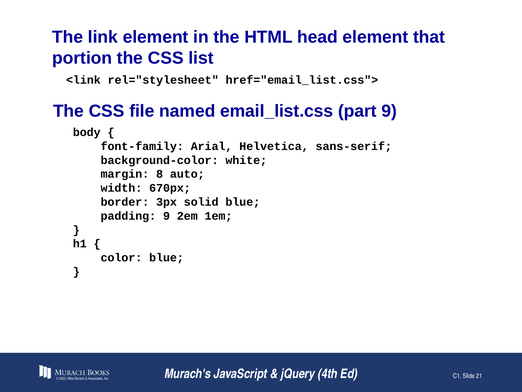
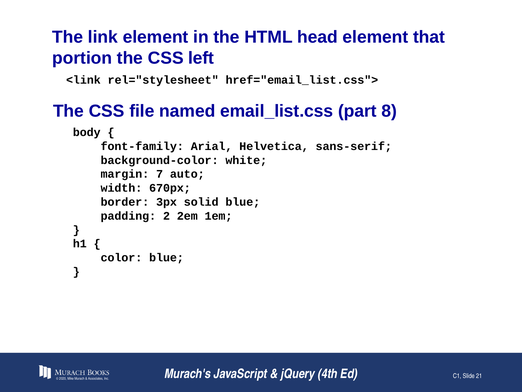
list: list -> left (201, 58)
part 9: 9 -> 8 (389, 111)
8: 8 -> 7 (160, 174)
padding 9: 9 -> 2 (167, 216)
